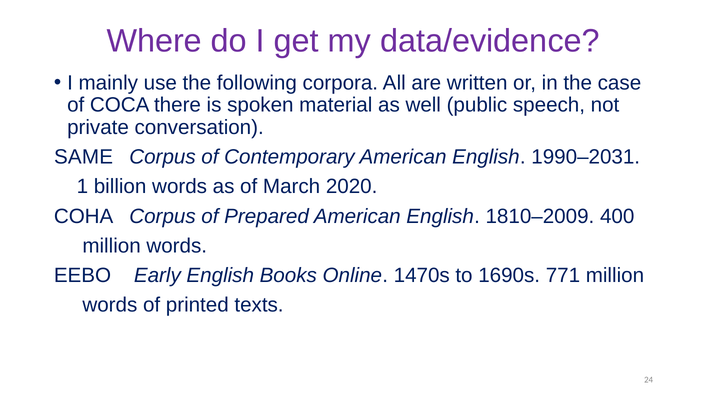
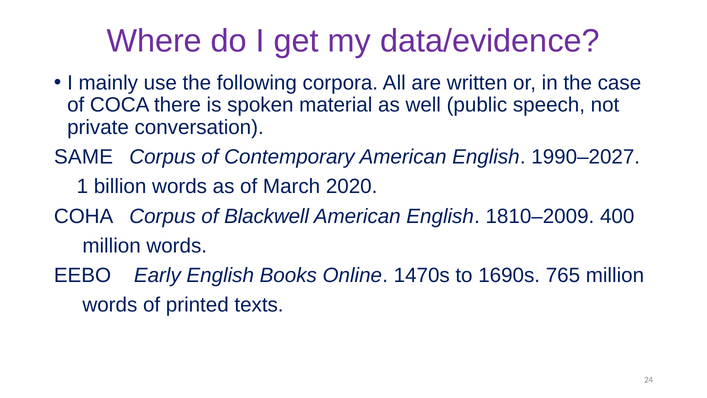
1990–2031: 1990–2031 -> 1990–2027 (586, 157)
Prepared: Prepared -> Blackwell (267, 216)
771: 771 -> 765 (563, 275)
